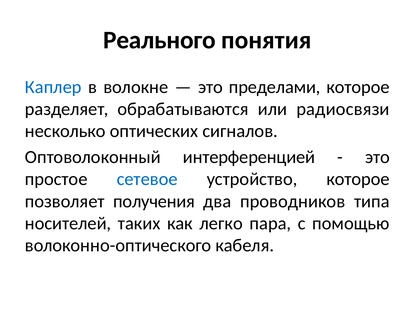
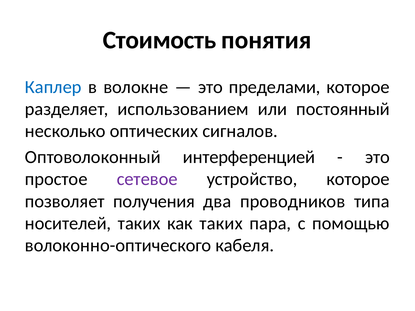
Реального: Реального -> Стоимость (160, 40)
обрабатываются: обрабатываются -> использованием (183, 109)
радиосвязи: радиосвязи -> постоянный (343, 109)
сетевое colour: blue -> purple (147, 179)
как легко: легко -> таких (221, 224)
